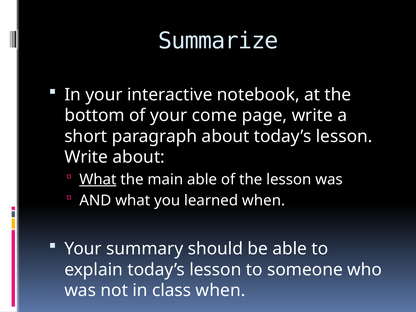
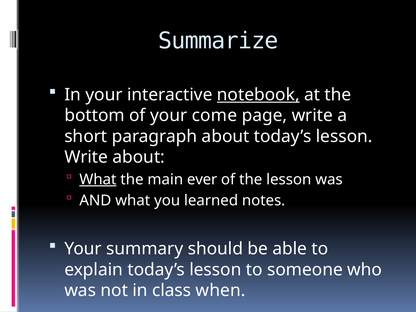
notebook underline: none -> present (258, 95)
main able: able -> ever (202, 179)
learned when: when -> notes (264, 200)
